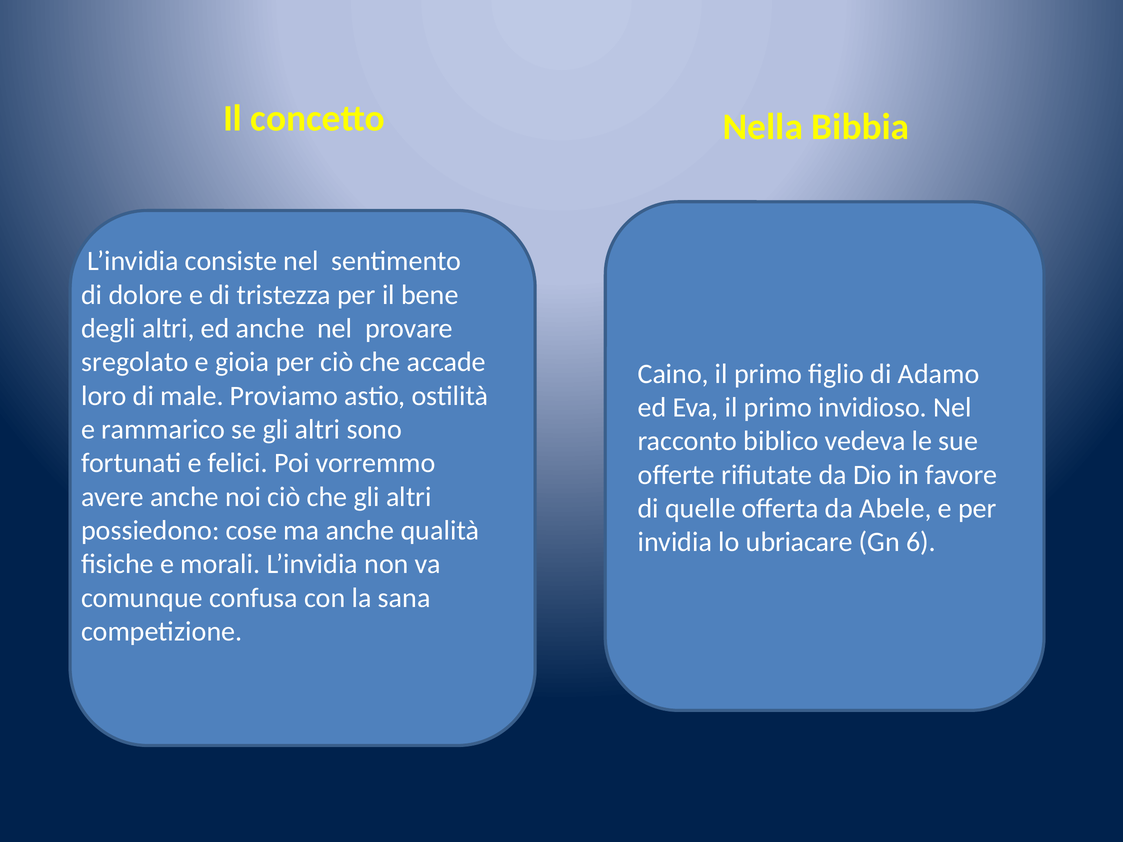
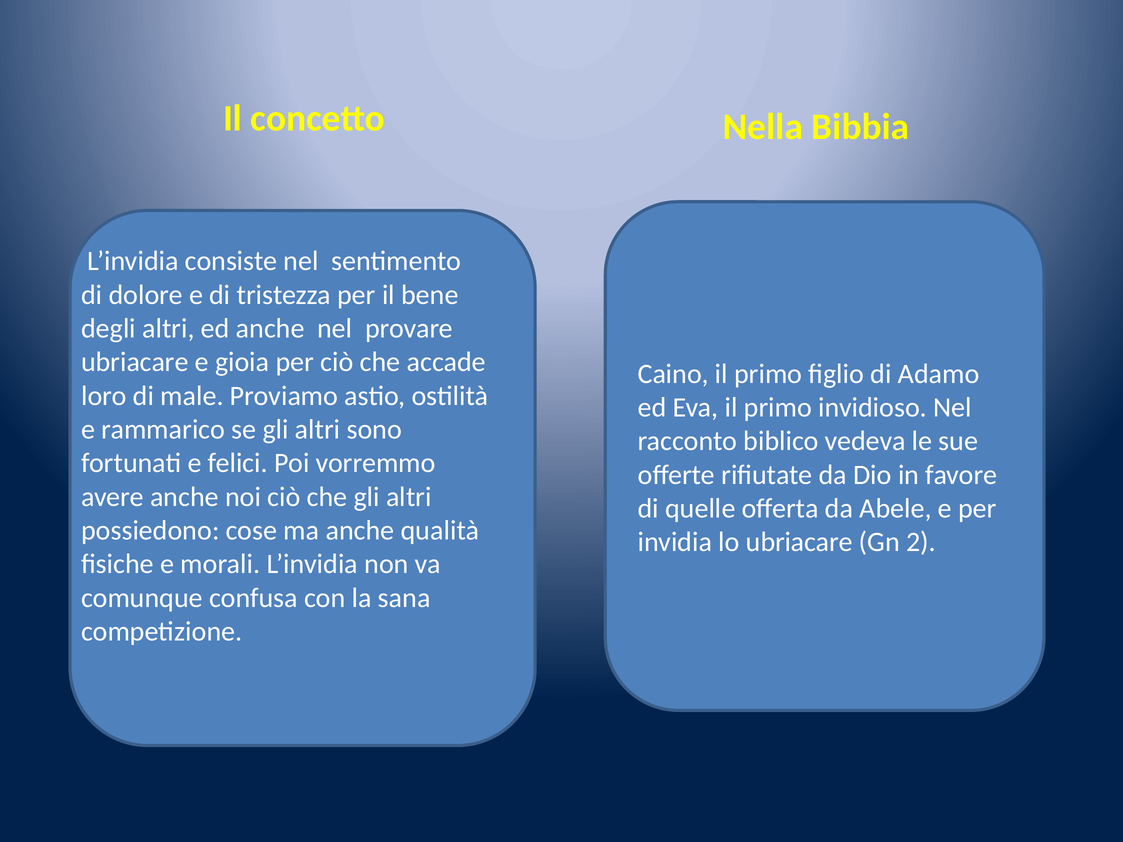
sregolato: sregolato -> ubriacare (135, 362)
6: 6 -> 2 (921, 542)
